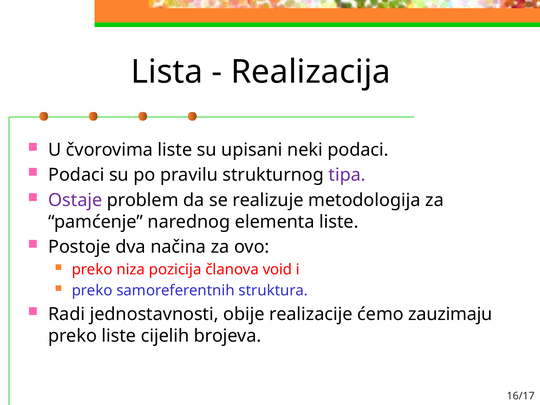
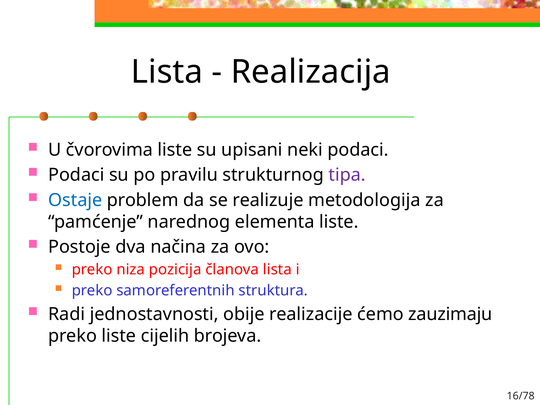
Ostaje colour: purple -> blue (75, 200)
članova void: void -> lista (277, 270)
16/17: 16/17 -> 16/78 (521, 396)
